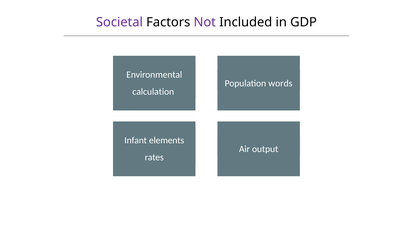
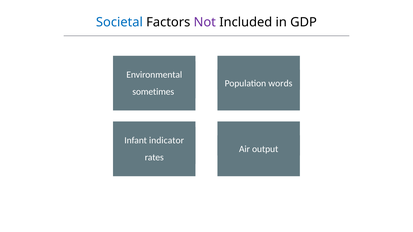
Societal colour: purple -> blue (119, 22)
calculation: calculation -> sometimes (153, 92)
elements: elements -> indicator (167, 141)
